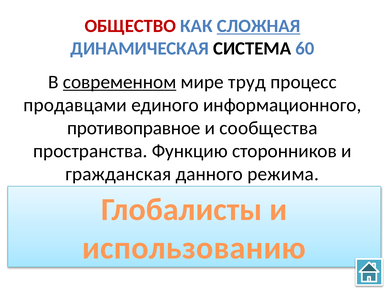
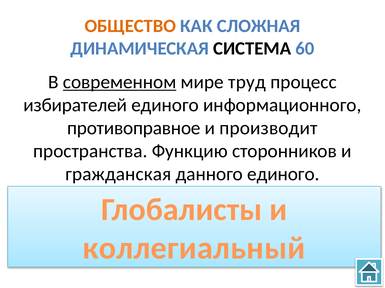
ОБЩЕСТВО colour: red -> orange (130, 26)
СЛОЖНАЯ underline: present -> none (259, 26)
продавцами: продавцами -> избирателей (75, 105)
сообщества: сообщества -> производит (269, 128)
данного режима: режима -> единого (283, 175)
использованию: использованию -> коллегиальный (194, 249)
